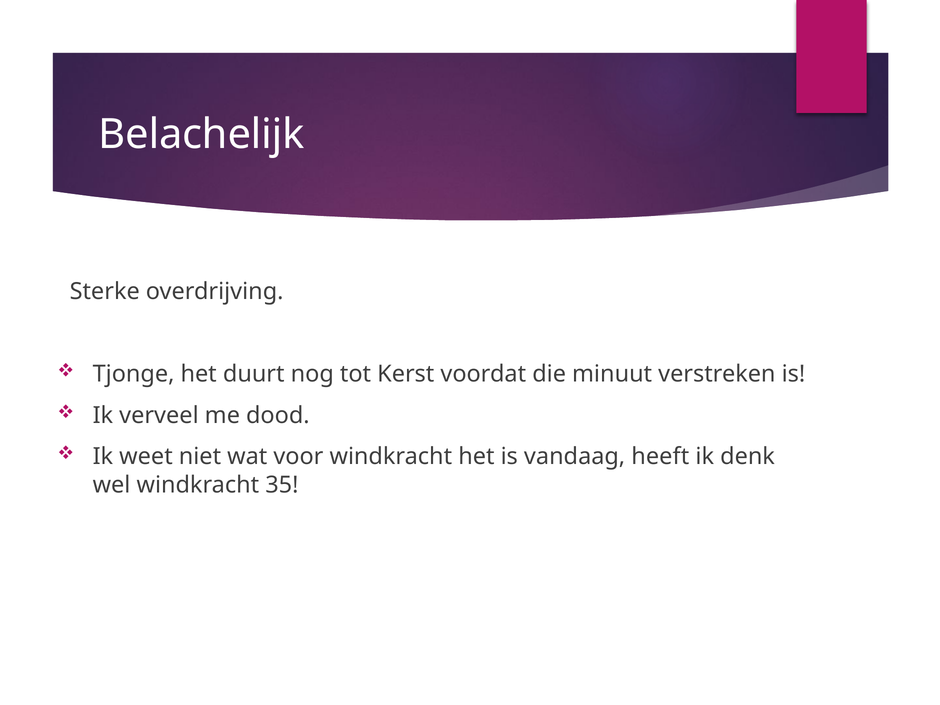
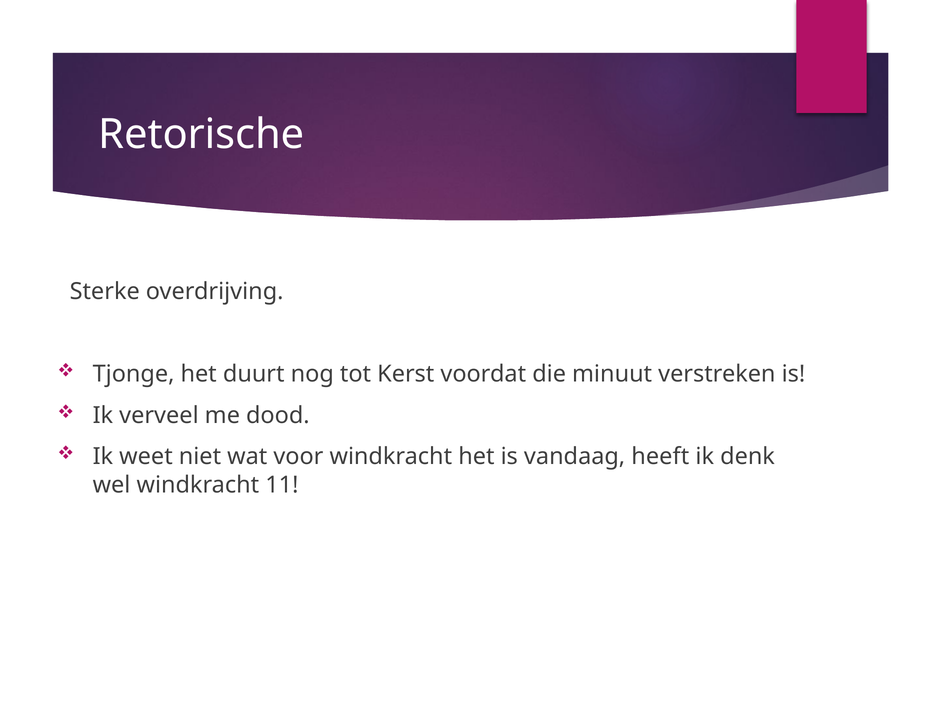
Belachelijk: Belachelijk -> Retorische (201, 135)
35: 35 -> 11 (282, 485)
